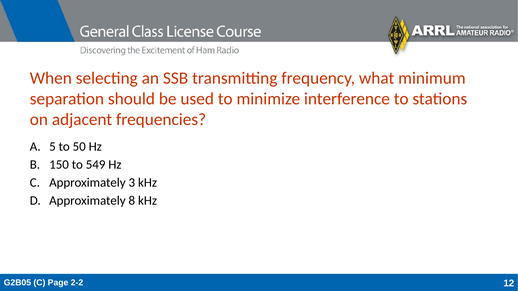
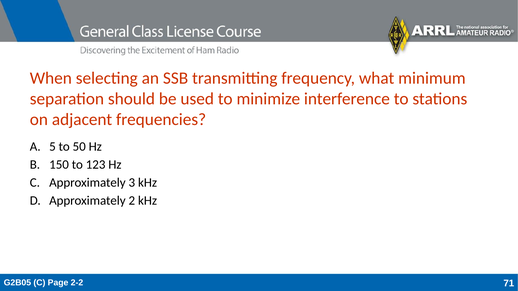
549: 549 -> 123 (96, 165)
8: 8 -> 2 (132, 201)
12: 12 -> 71 (509, 284)
